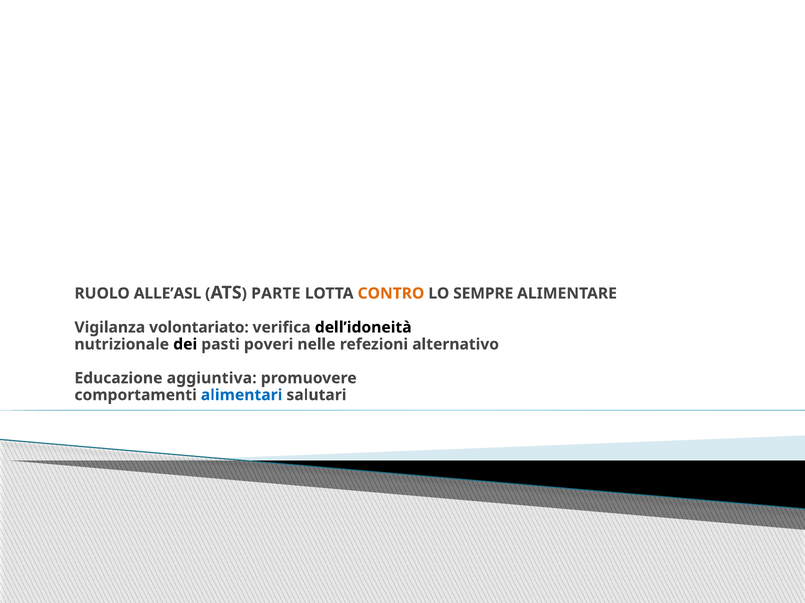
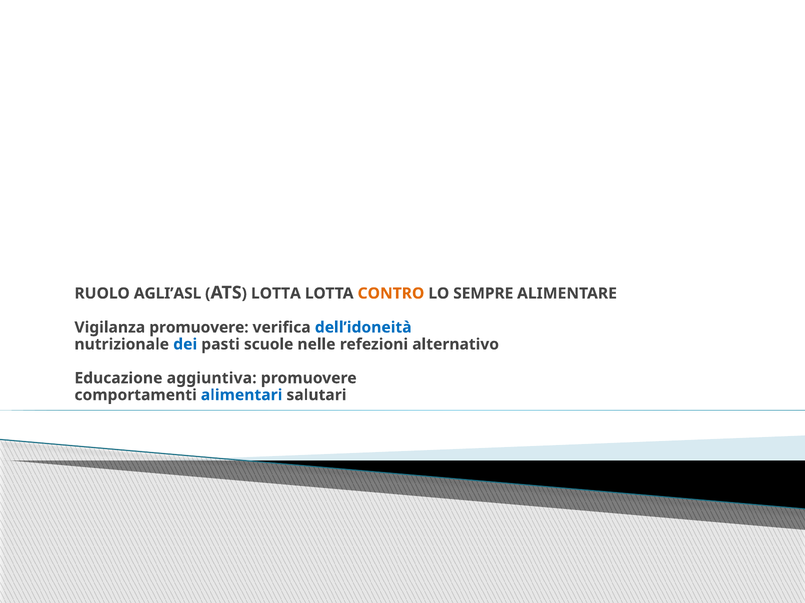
ALLE’ASL: ALLE’ASL -> AGLI’ASL (168, 294)
ATS PARTE: PARTE -> LOTTA (276, 294)
Vigilanza volontariato: volontariato -> promuovere (199, 328)
dell’idoneità colour: black -> blue (363, 328)
dei colour: black -> blue (185, 345)
poveri: poveri -> scuole (269, 345)
